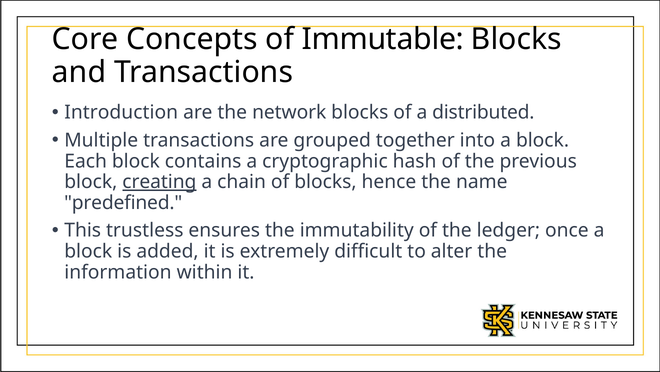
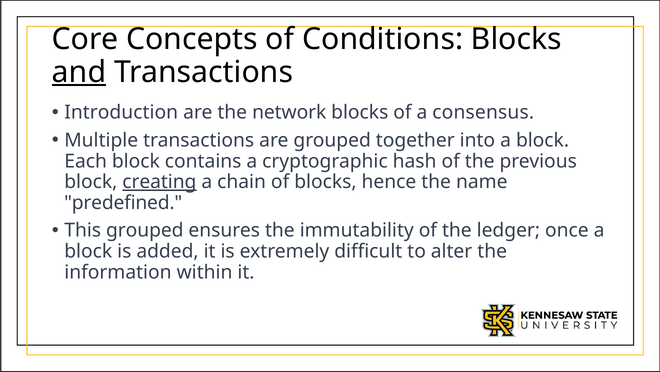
Immutable: Immutable -> Conditions (383, 39)
and underline: none -> present (79, 72)
distributed: distributed -> consensus (483, 112)
This trustless: trustless -> grouped (145, 230)
